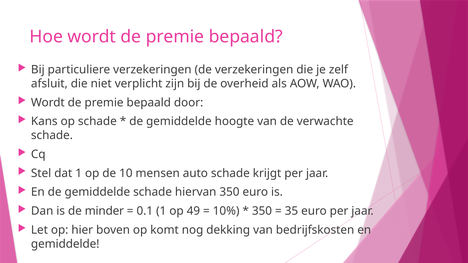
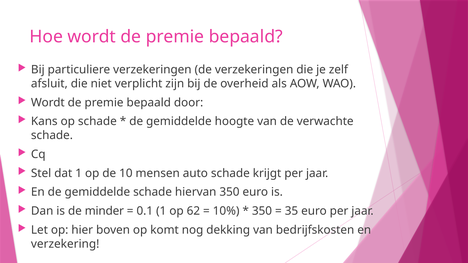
49: 49 -> 62 (193, 211)
gemiddelde: gemiddelde -> verzekering (65, 244)
